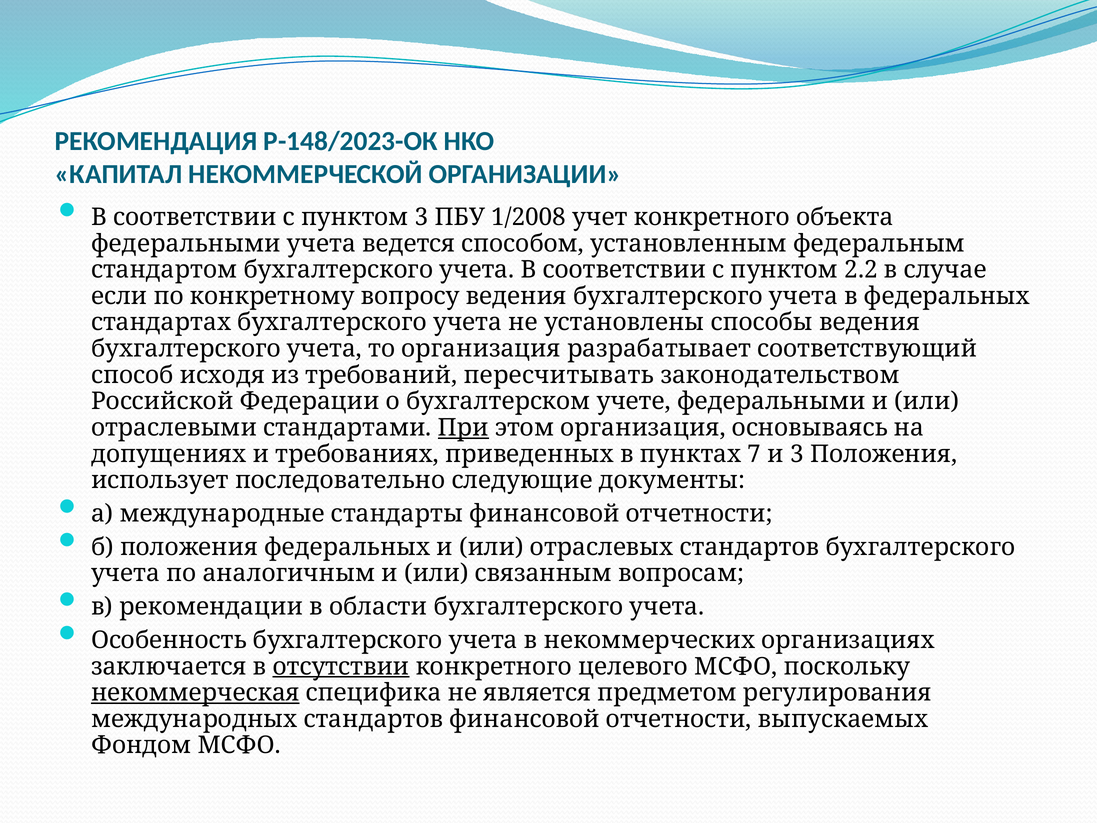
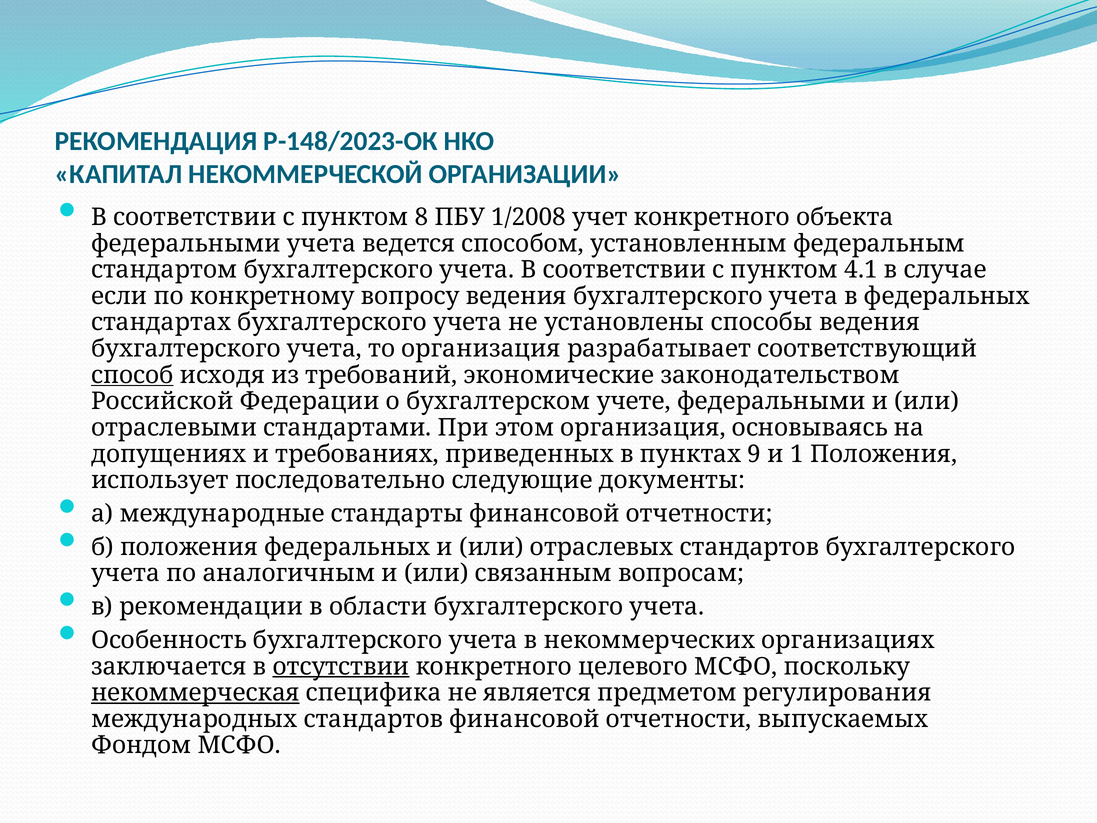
пунктом 3: 3 -> 8 (422, 217)
2.2: 2.2 -> 4.1 (861, 270)
способ underline: none -> present (132, 375)
пересчитывать: пересчитывать -> экономические (559, 375)
При underline: present -> none (463, 428)
7: 7 -> 9 (754, 454)
и 3: 3 -> 1 (797, 454)
